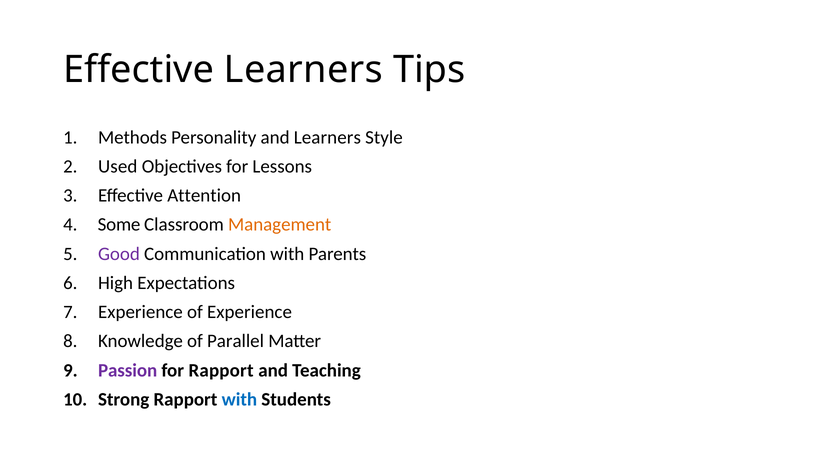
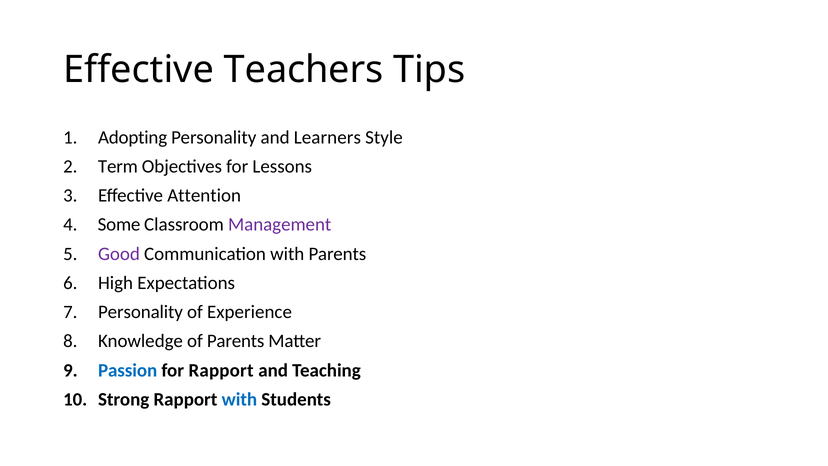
Effective Learners: Learners -> Teachers (304, 70)
Methods: Methods -> Adopting (133, 137)
Used: Used -> Term (118, 166)
Management colour: orange -> purple (280, 225)
Experience: Experience -> Personality (140, 312)
of Parallel: Parallel -> Parents (236, 341)
Passion colour: purple -> blue (128, 370)
